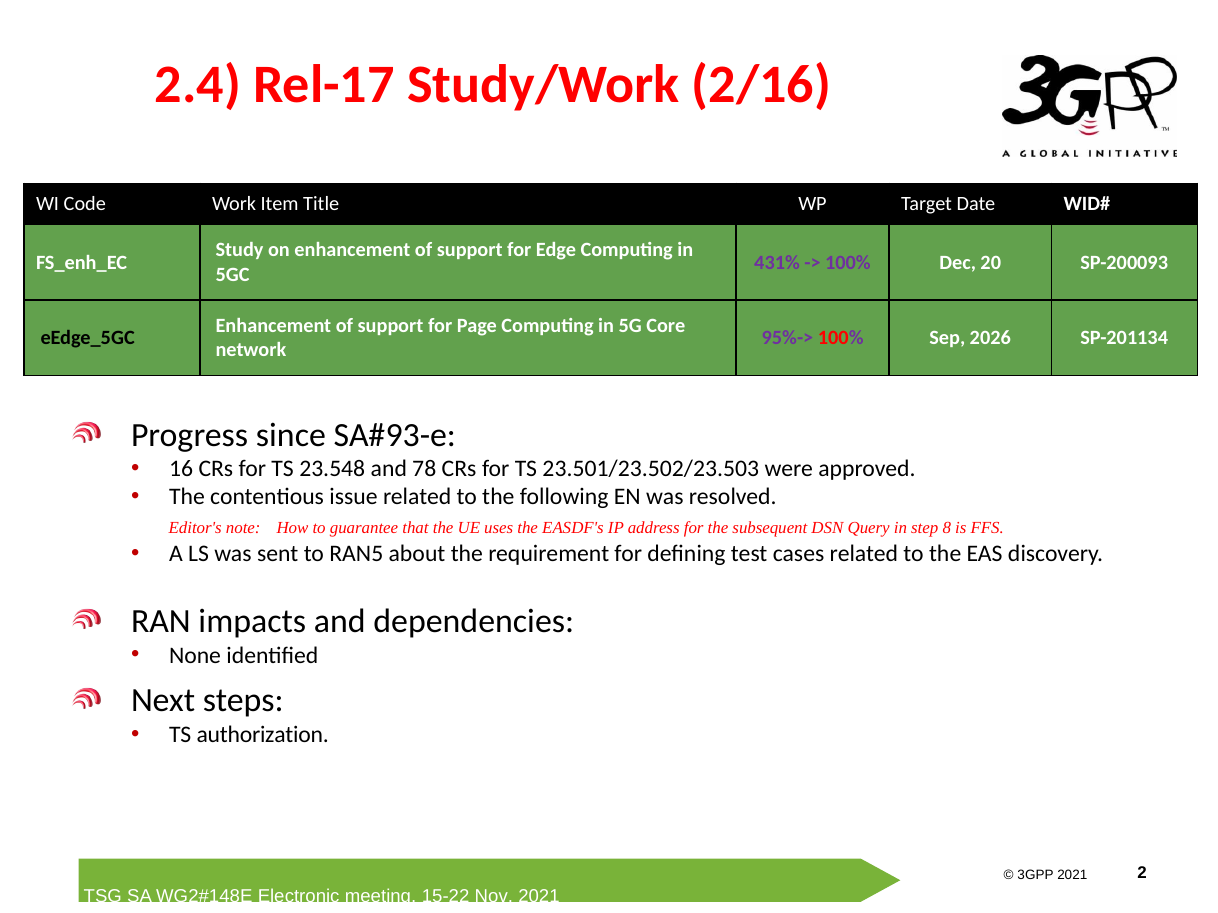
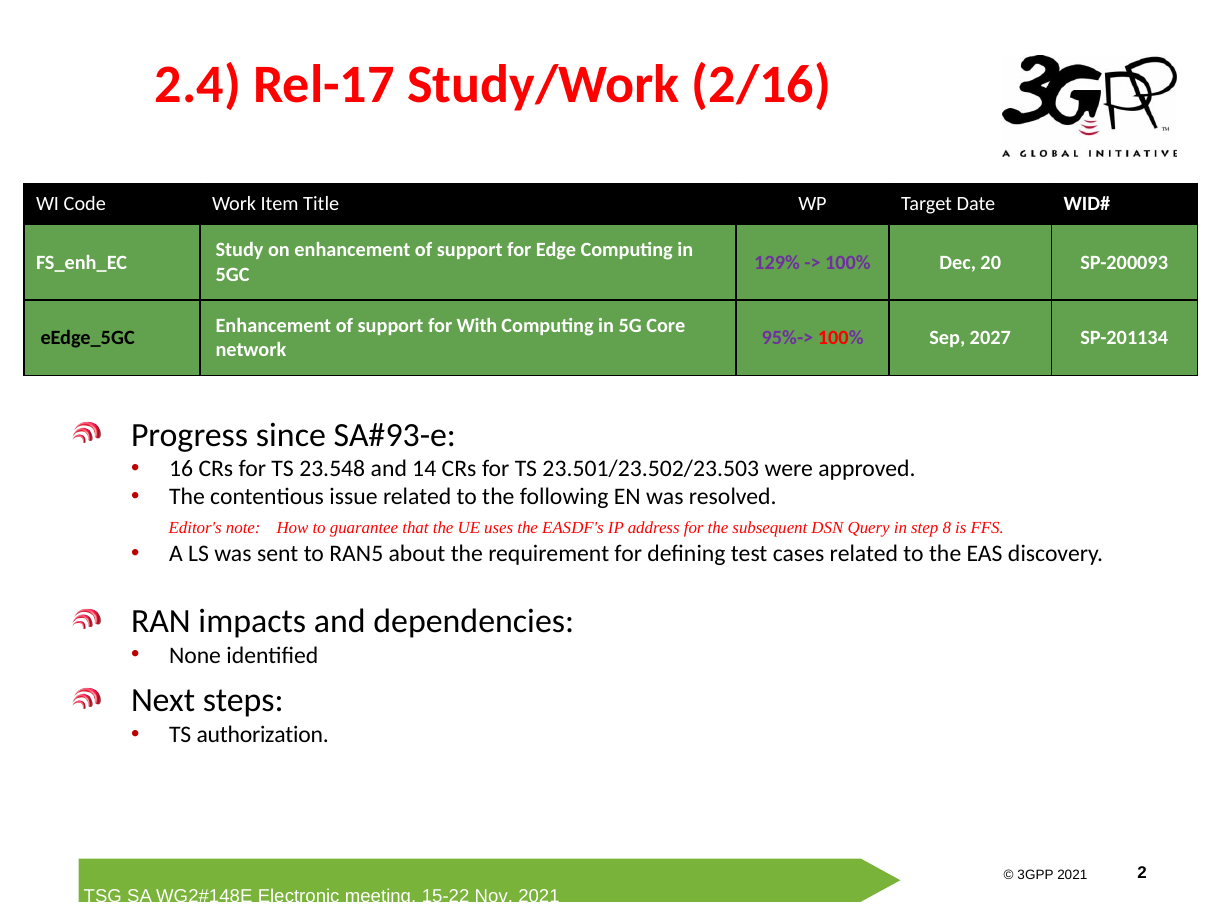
431%: 431% -> 129% (777, 263)
Page: Page -> With (477, 326)
2026: 2026 -> 2027 (990, 338)
78: 78 -> 14 (424, 469)
